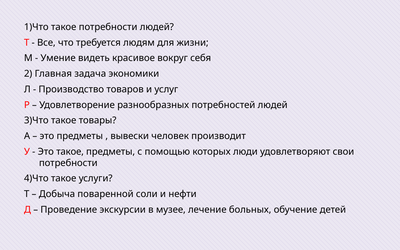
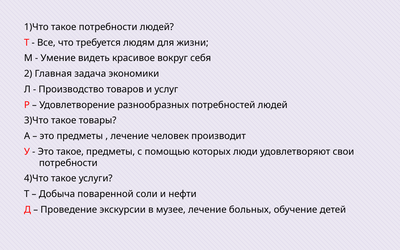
вывески: вывески -> лечение (130, 136)
